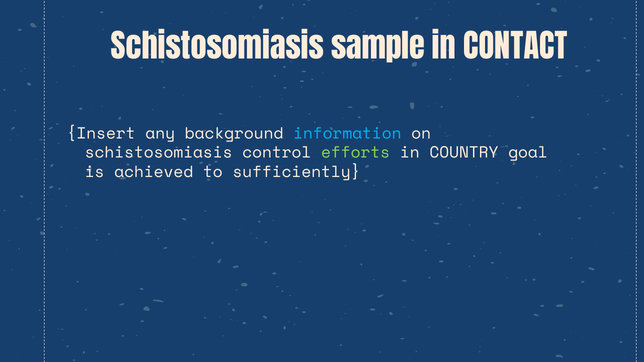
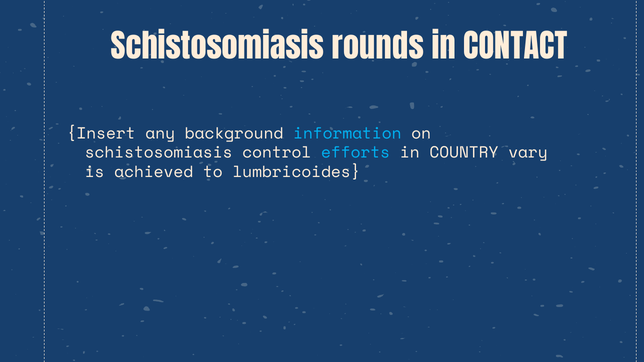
sample: sample -> rounds (378, 48)
efforts colour: light green -> light blue (356, 153)
goal: goal -> vary (528, 153)
sufficiently: sufficiently -> lumbricoides (297, 172)
